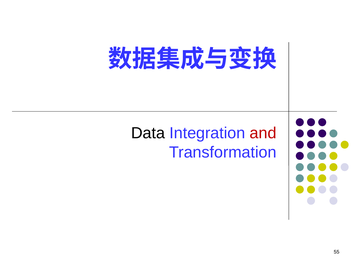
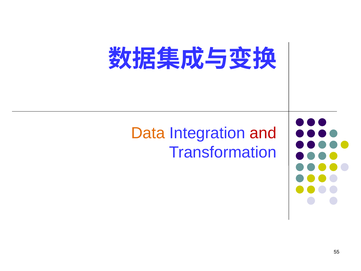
Data colour: black -> orange (148, 133)
